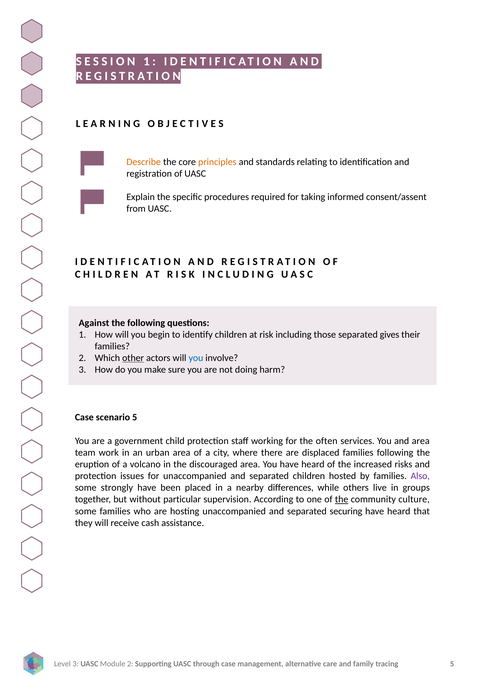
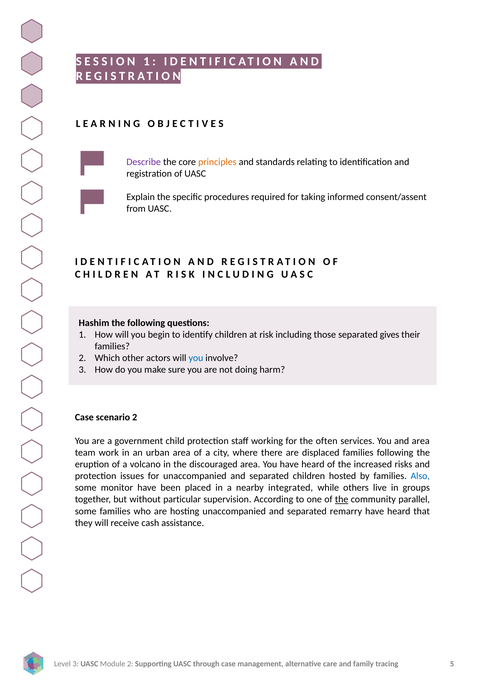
Describe colour: orange -> purple (144, 162)
Against: Against -> Hashim (94, 323)
other underline: present -> none (133, 358)
scenario 5: 5 -> 2 (135, 417)
Also colour: purple -> blue (420, 476)
strongly: strongly -> monitor (117, 488)
differences: differences -> integrated (291, 488)
culture: culture -> parallel (414, 499)
securing: securing -> remarry (346, 511)
